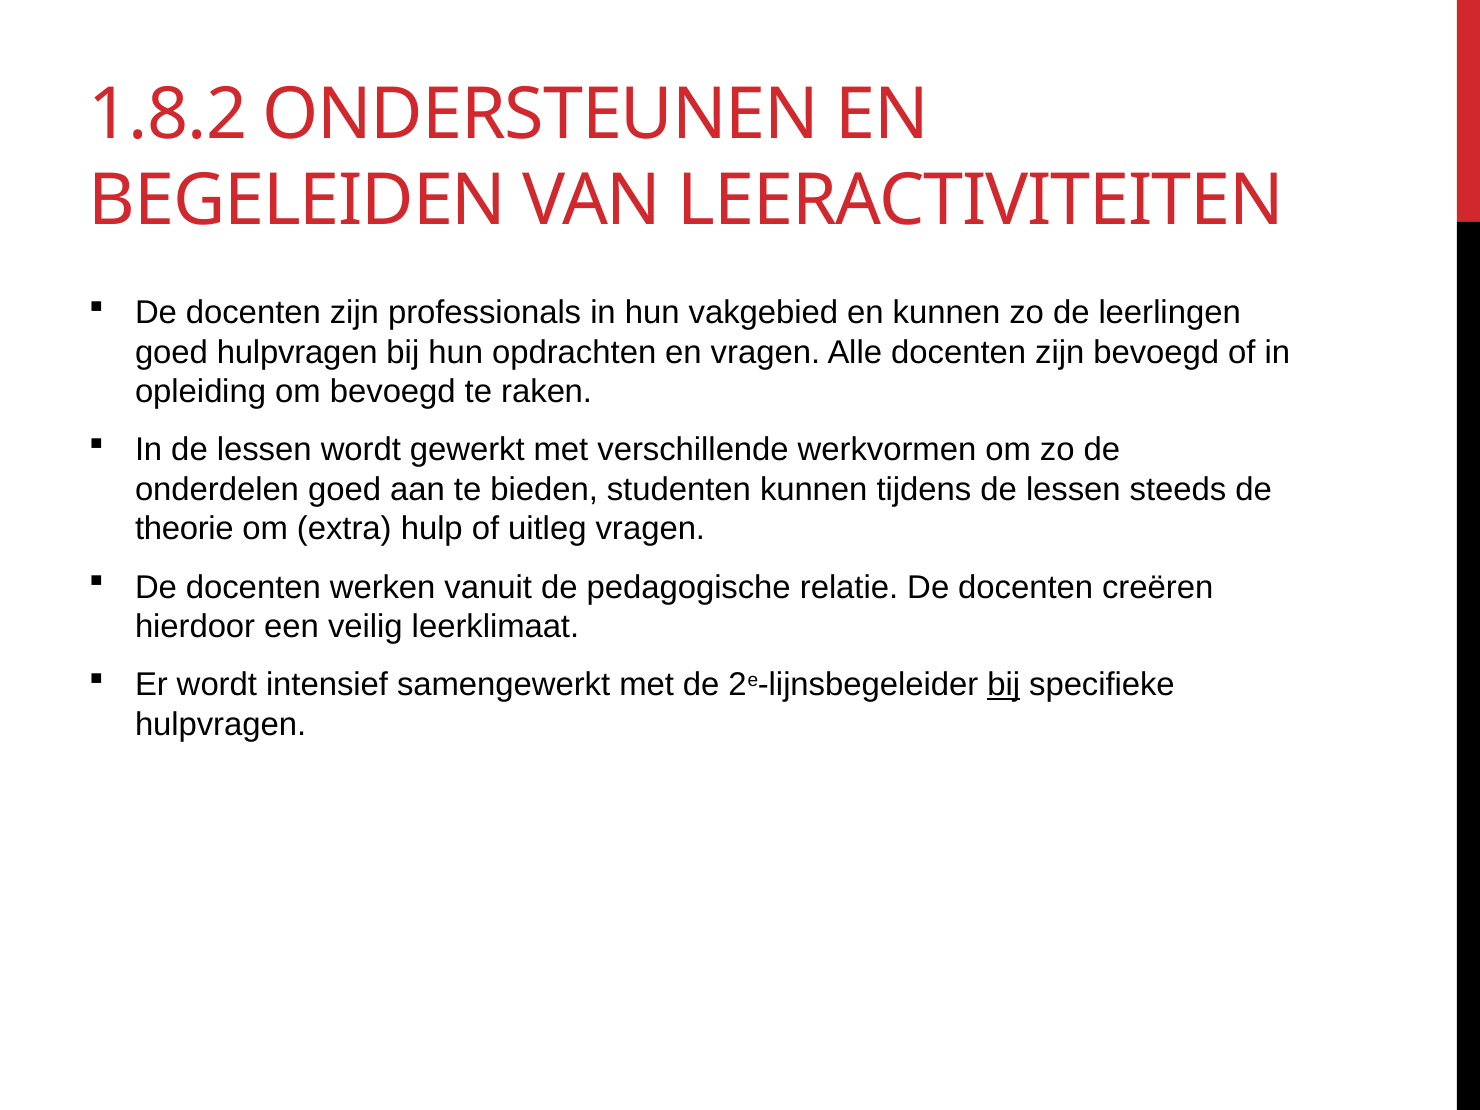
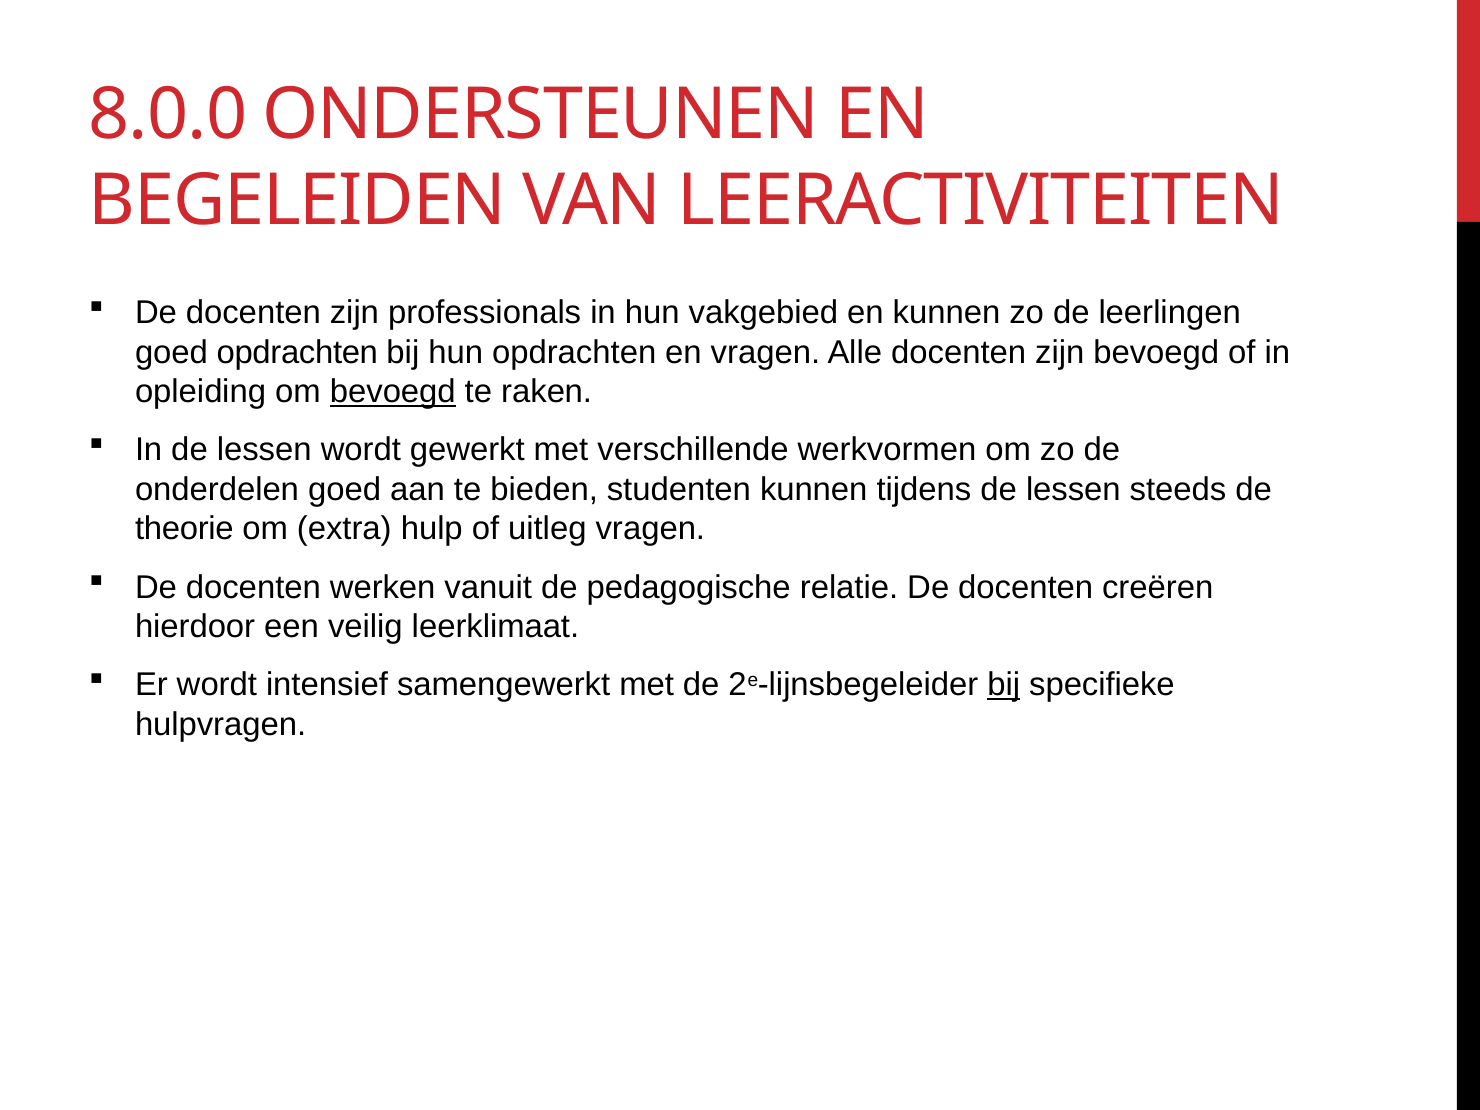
1.8.2: 1.8.2 -> 8.0.0 (168, 115)
goed hulpvragen: hulpvragen -> opdrachten (297, 352)
bevoegd underline: none -> present (393, 392)
